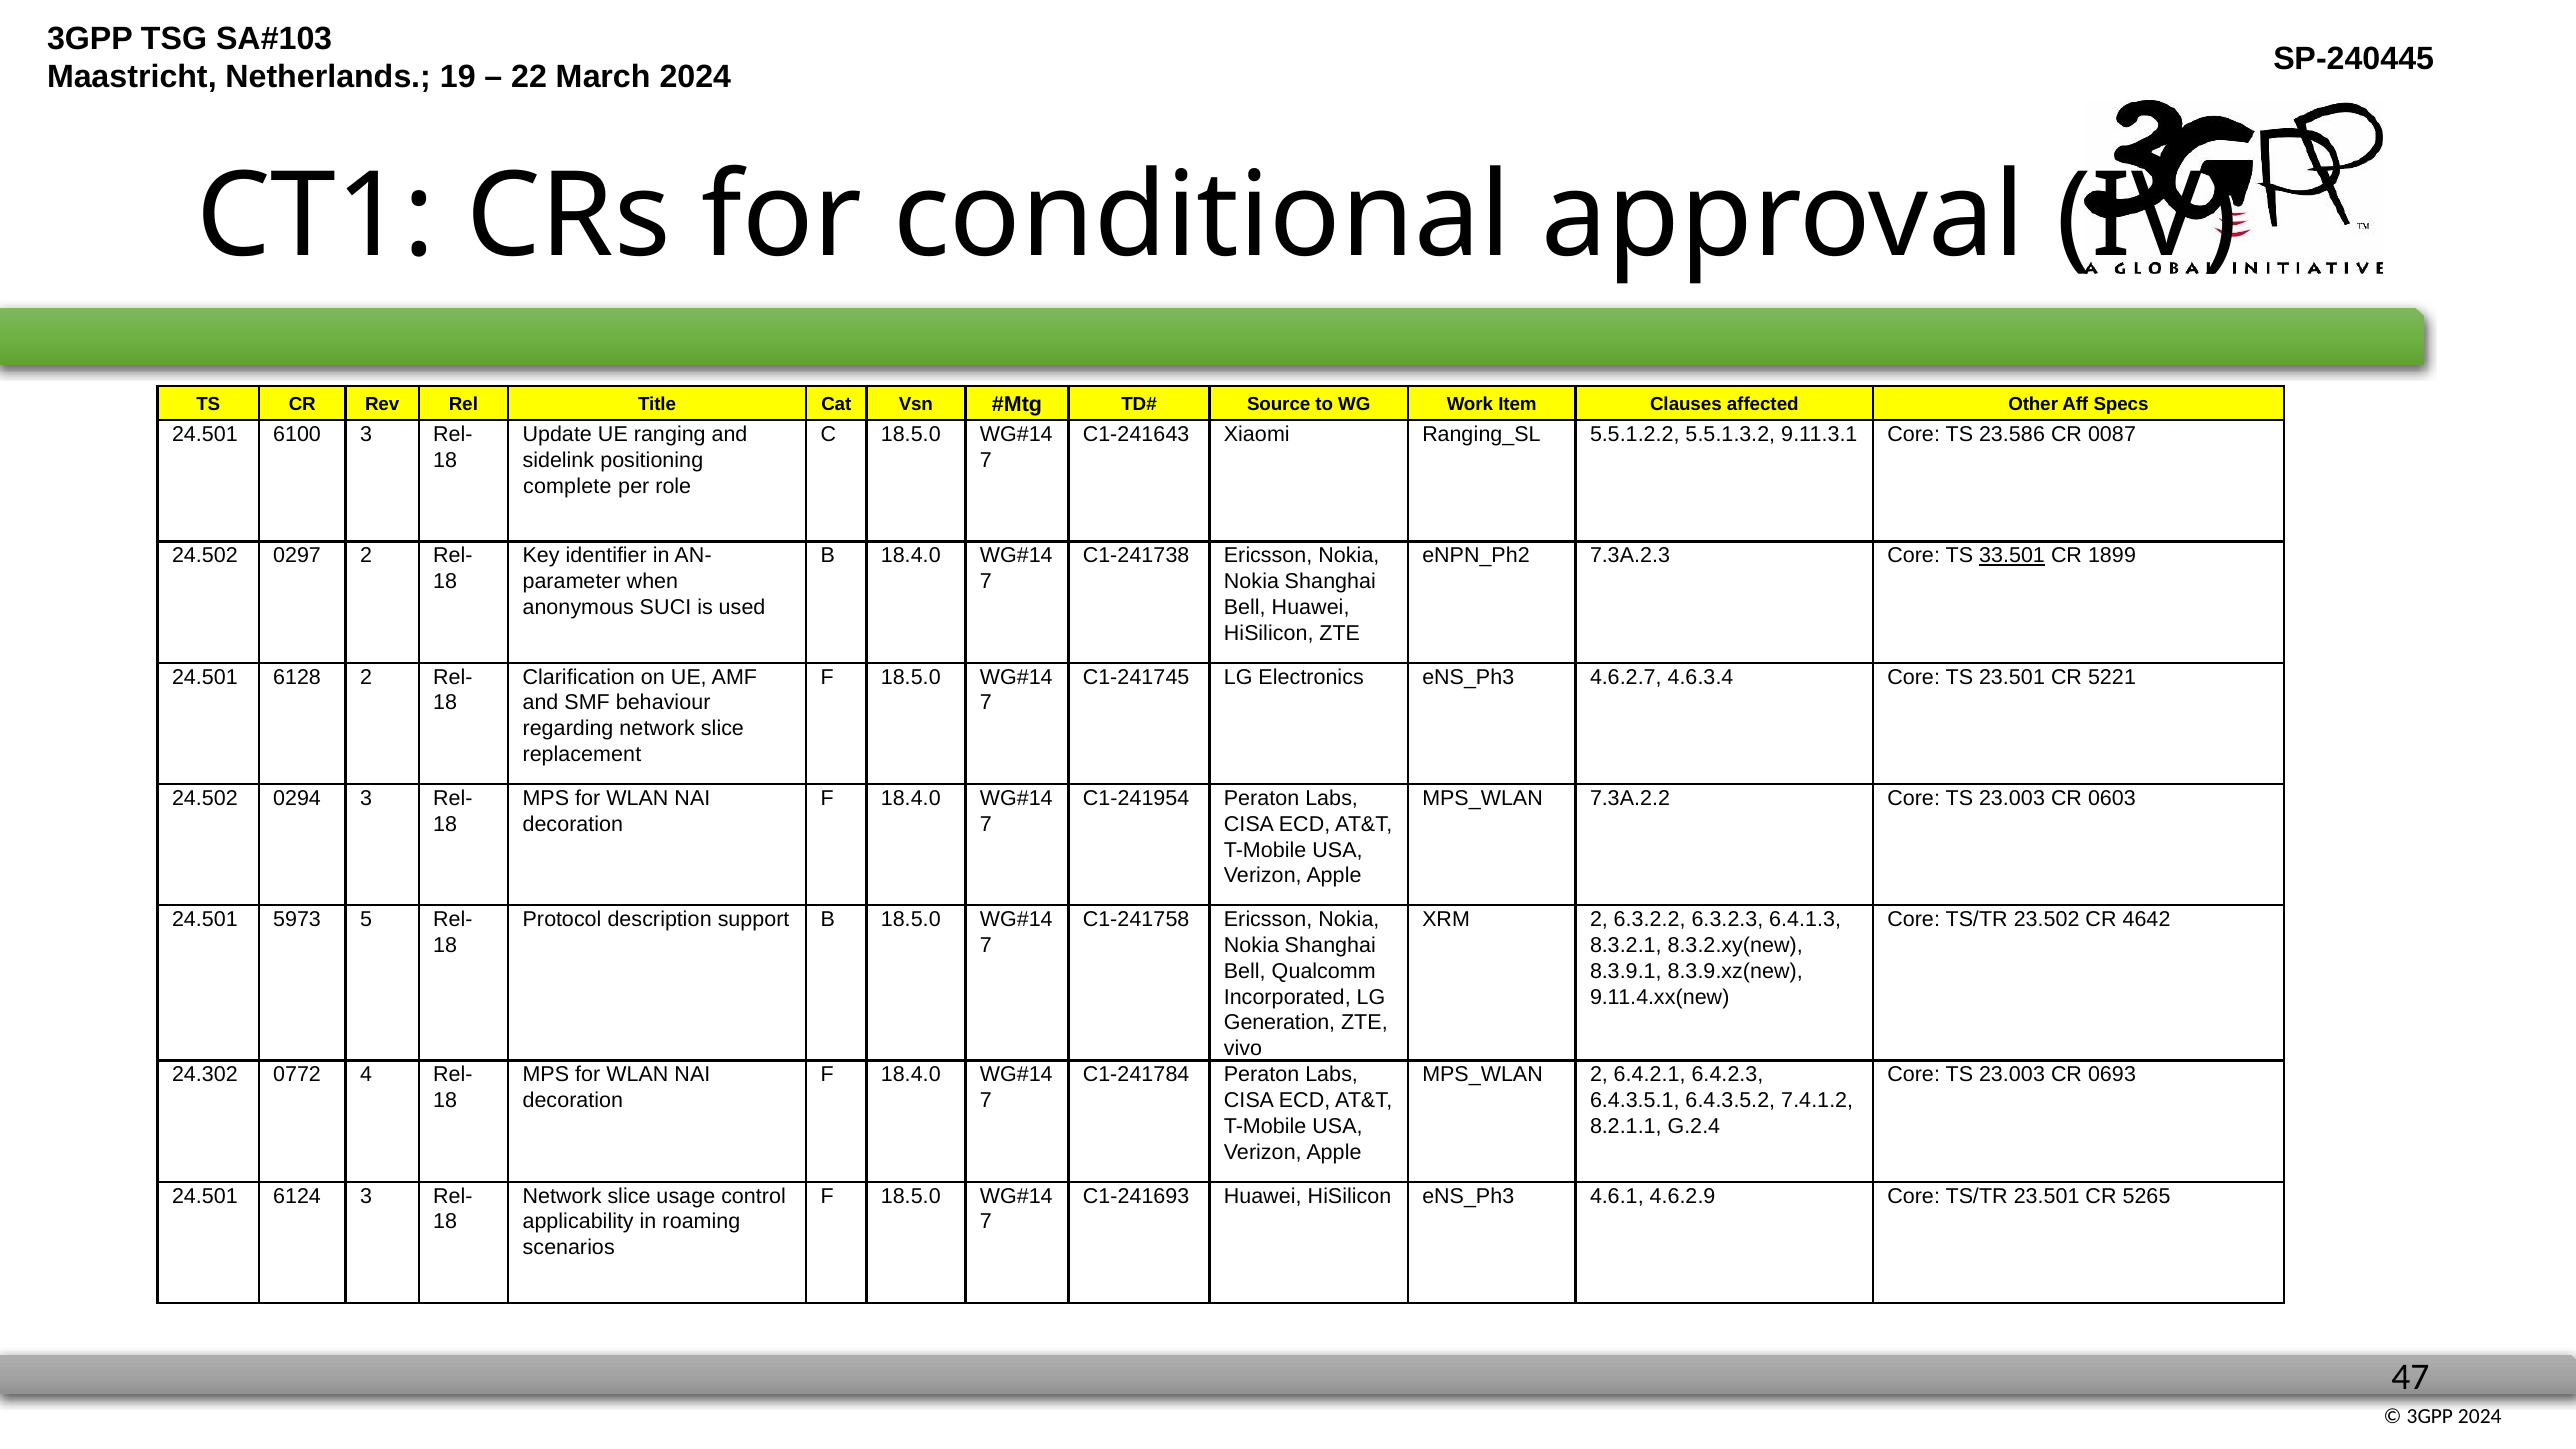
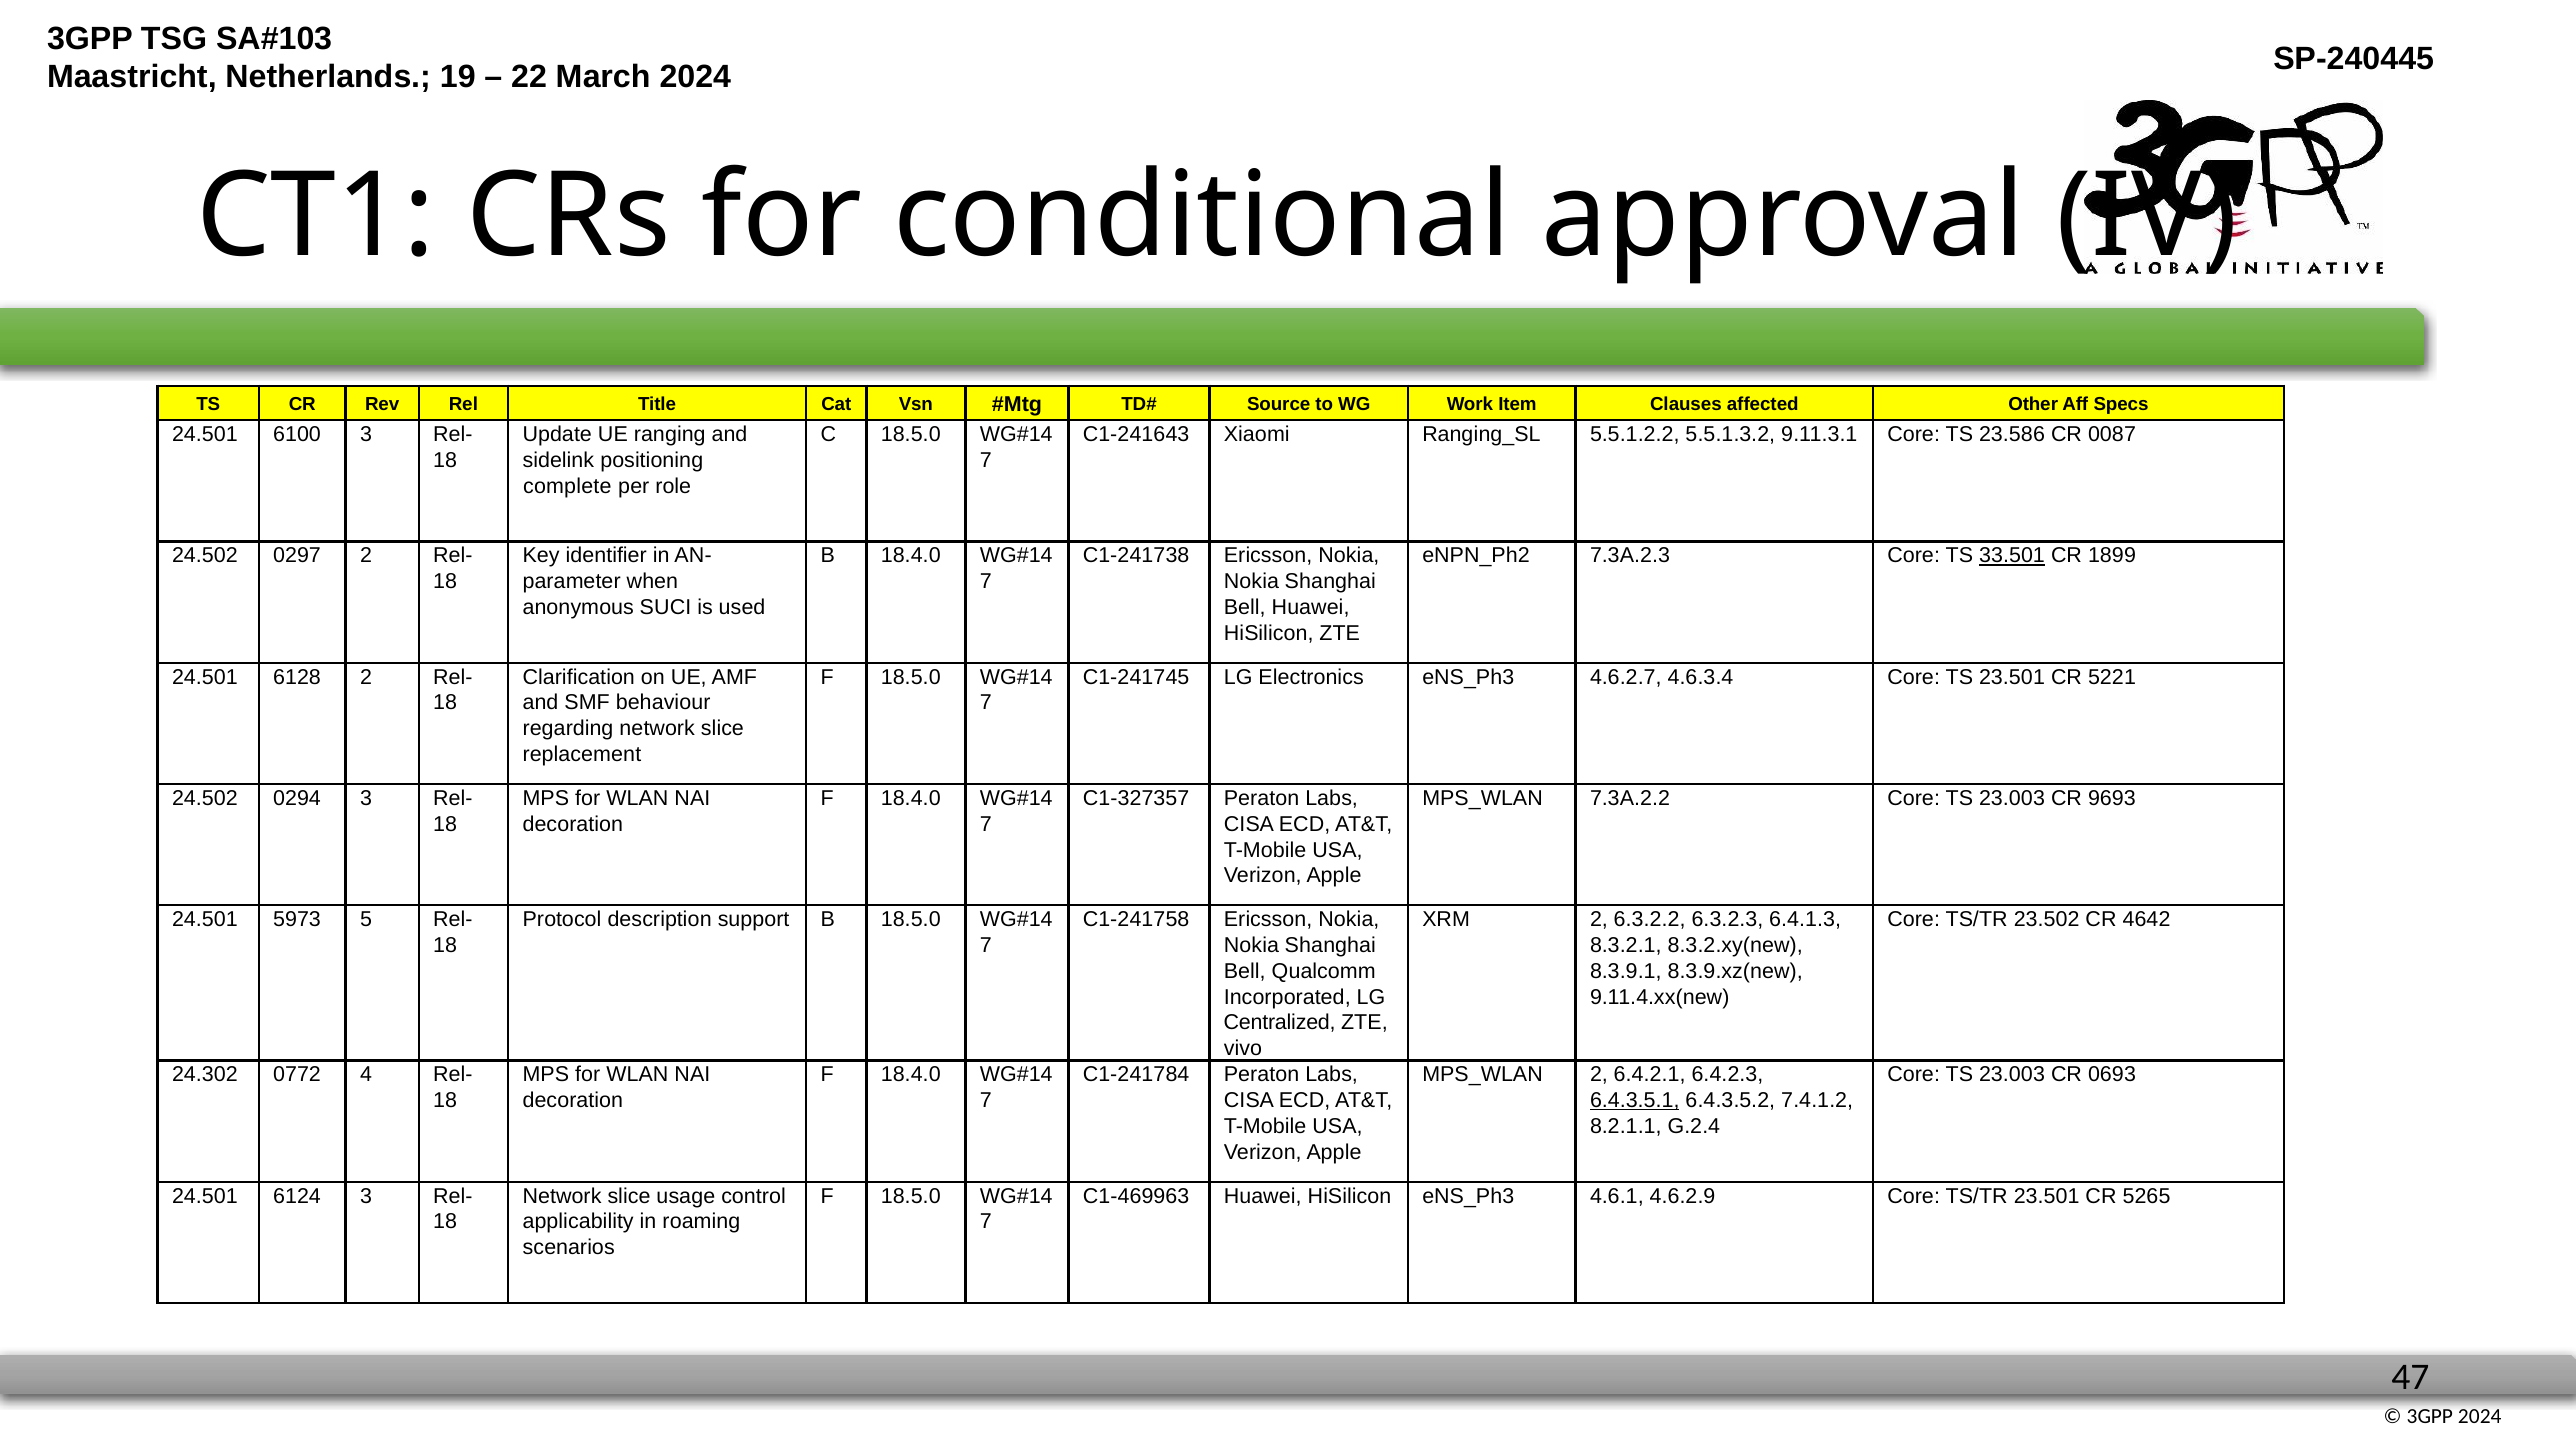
C1-241954: C1-241954 -> C1-327357 (1136, 798)
0603: 0603 -> 9693 (2112, 798)
Generation: Generation -> Centralized (1280, 1023)
6.4.3.5.1 underline: none -> present (1635, 1101)
C1-241693: C1-241693 -> C1-469963 (1136, 1196)
